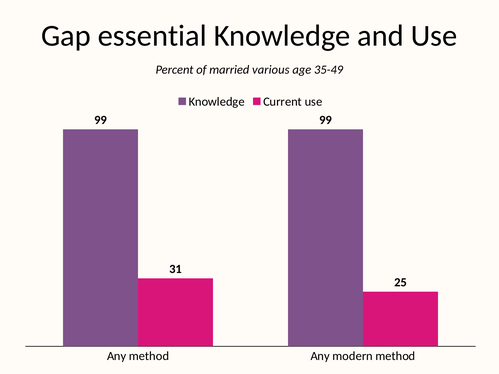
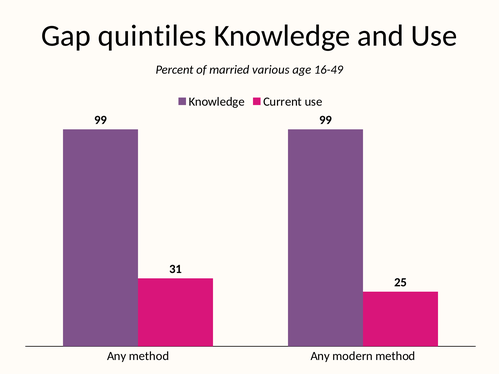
essential: essential -> quintiles (152, 36)
35-49: 35-49 -> 16-49 (329, 70)
